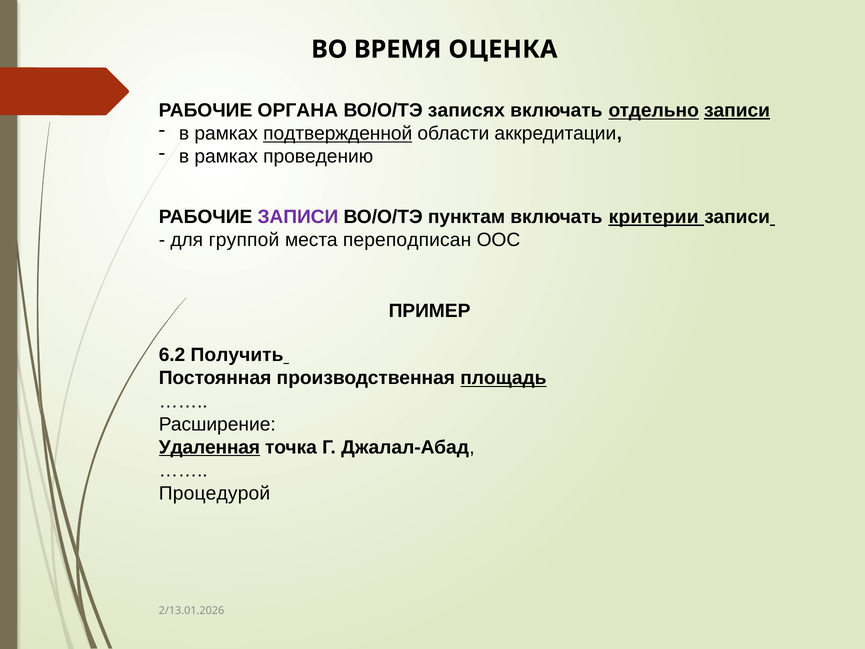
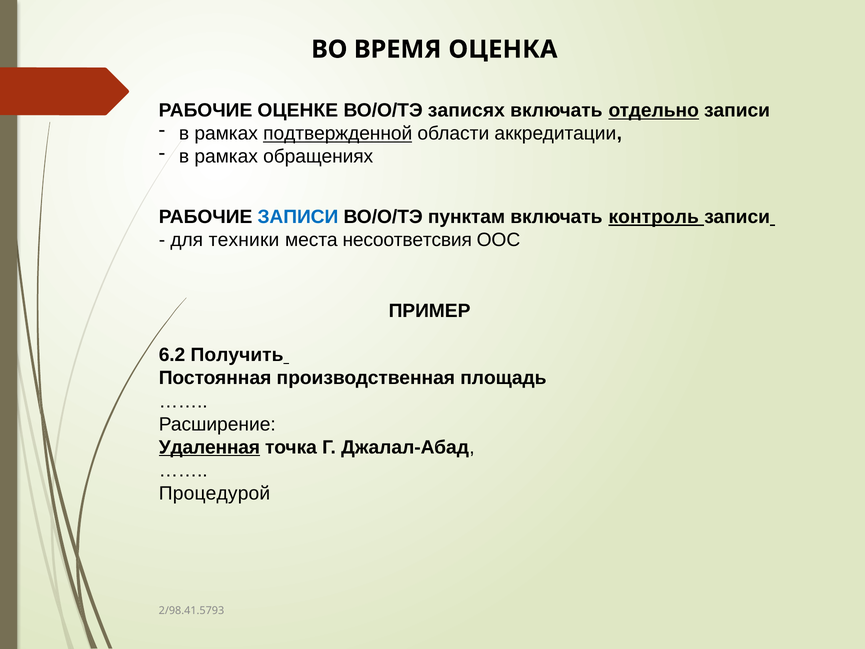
ОРГАНА: ОРГАНА -> ОЦЕНКЕ (298, 110)
записи underline: present -> none (737, 110)
проведению: проведению -> обращениях (318, 157)
ЗАПИСИ colour: purple -> blue (298, 217)
критерии: критерии -> контроль (654, 217)
группой: группой -> техники (244, 240)
переподписан: переподписан -> несоответсвия (407, 240)
площадь underline: present -> none (503, 378)
2/13.01.2026: 2/13.01.2026 -> 2/98.41.5793 (191, 610)
